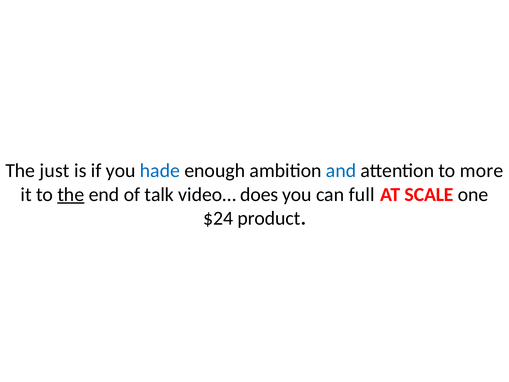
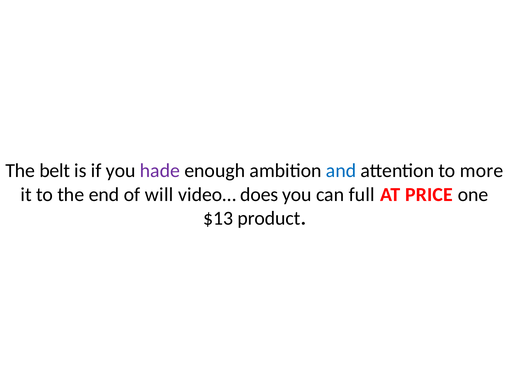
just: just -> belt (55, 171)
hade colour: blue -> purple (160, 171)
the underline: present -> none (71, 194)
talk: talk -> will (159, 194)
SCALE: SCALE -> PRICE (429, 194)
$24: $24 -> $13 (218, 218)
